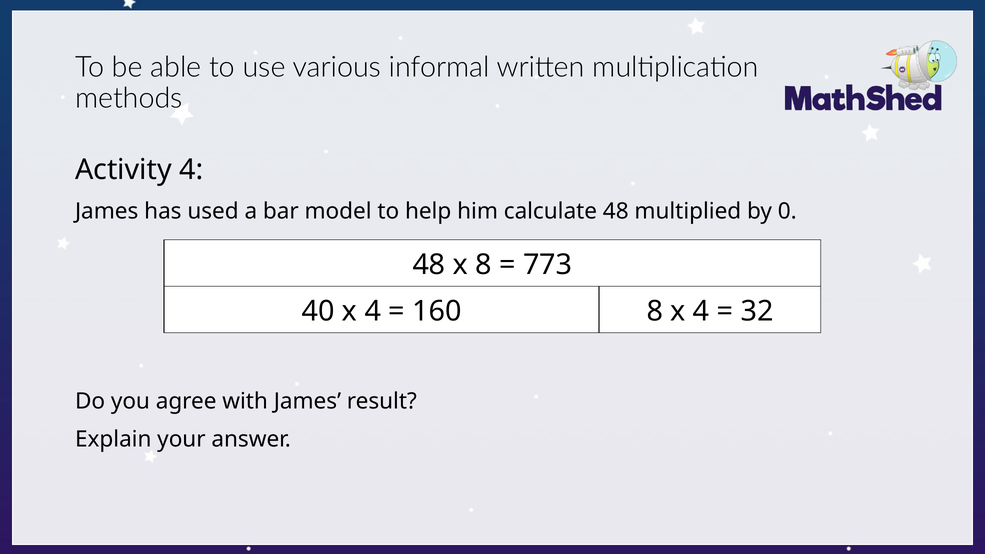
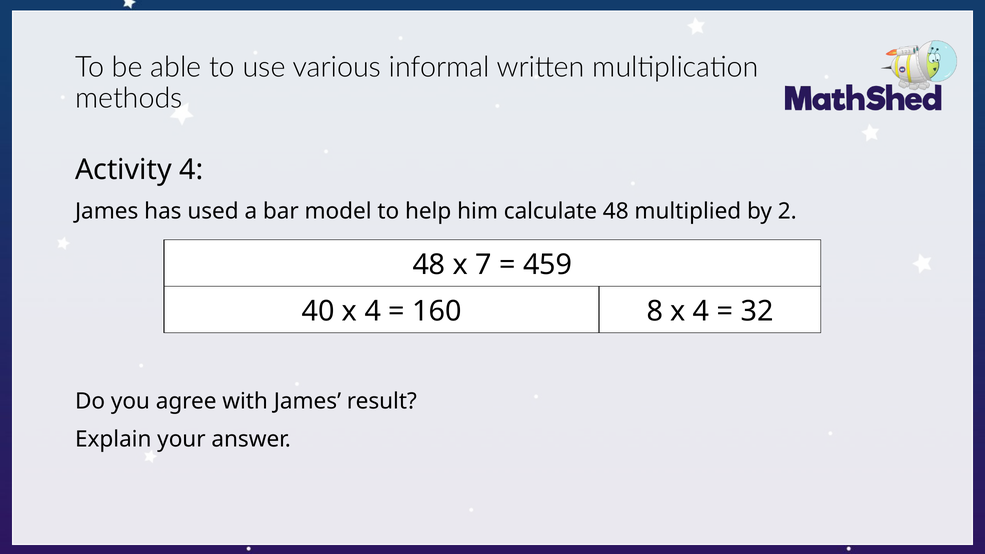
0: 0 -> 2 (787, 211)
x 8: 8 -> 7 (484, 265)
773: 773 -> 459 (548, 265)
